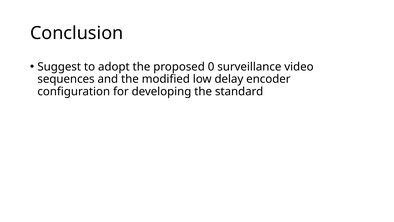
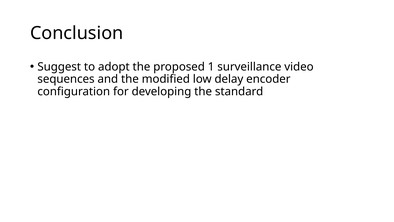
0: 0 -> 1 (211, 67)
